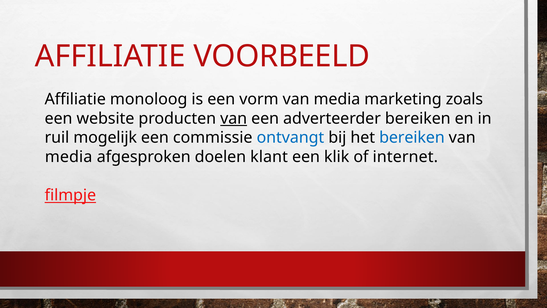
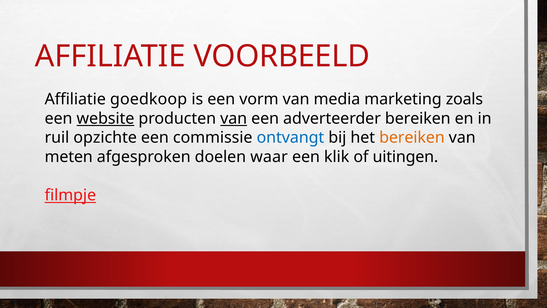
monoloog: monoloog -> goedkoop (149, 99)
website underline: none -> present (105, 118)
mogelijk: mogelijk -> opzichte (105, 138)
bereiken colour: blue -> orange (412, 138)
media: media -> meten (69, 157)
klant: klant -> waar (269, 157)
internet: internet -> uitingen (405, 157)
